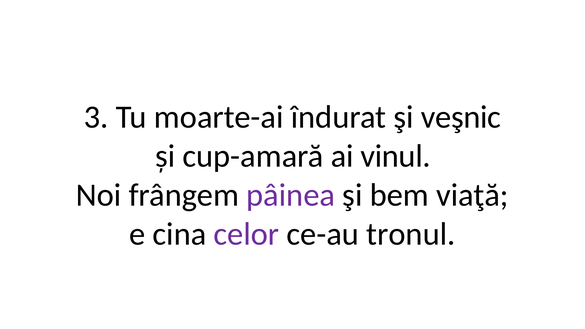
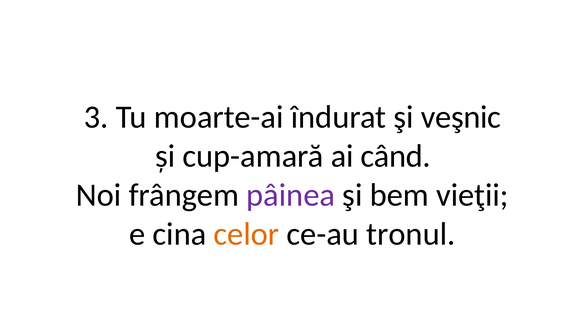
vinul: vinul -> când (396, 156)
viaţă: viaţă -> vieţii (472, 195)
celor colour: purple -> orange (246, 234)
